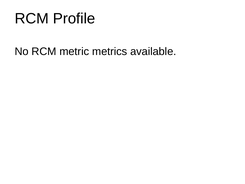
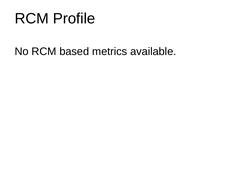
metric: metric -> based (74, 51)
